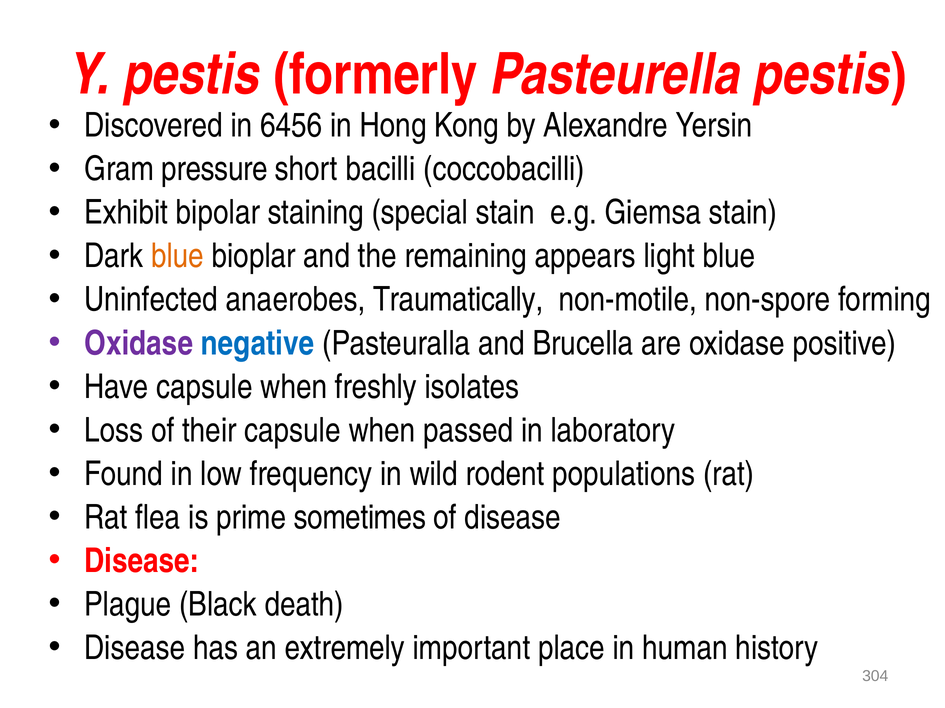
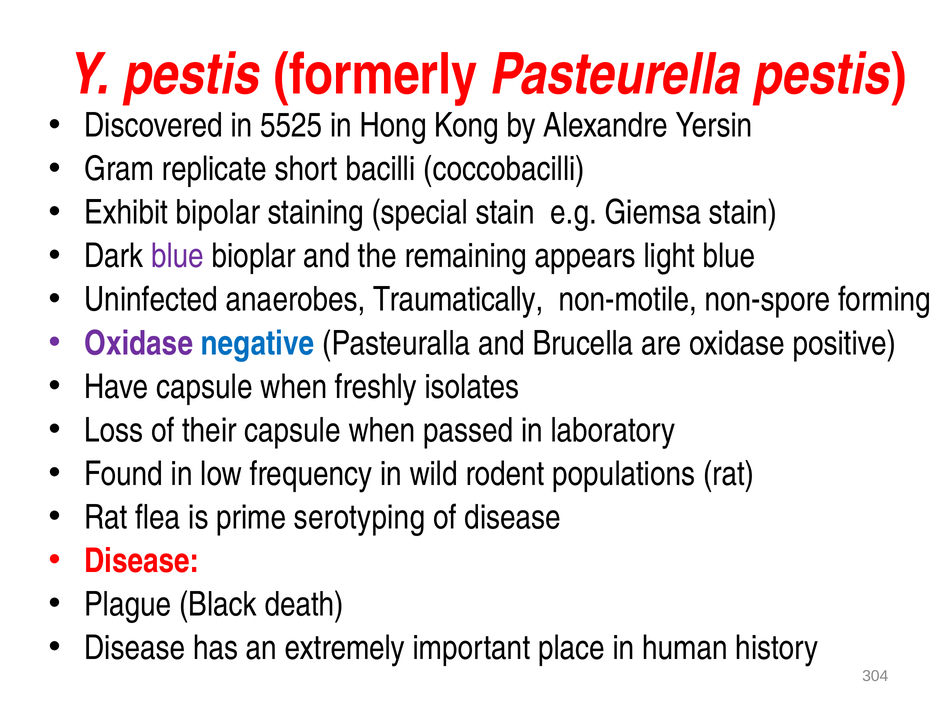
6456: 6456 -> 5525 (291, 126)
pressure: pressure -> replicate (214, 169)
blue colour: orange -> purple (178, 257)
sometimes: sometimes -> serotyping (360, 518)
